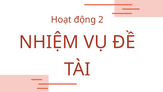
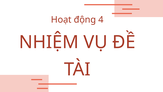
2: 2 -> 4 (101, 20)
